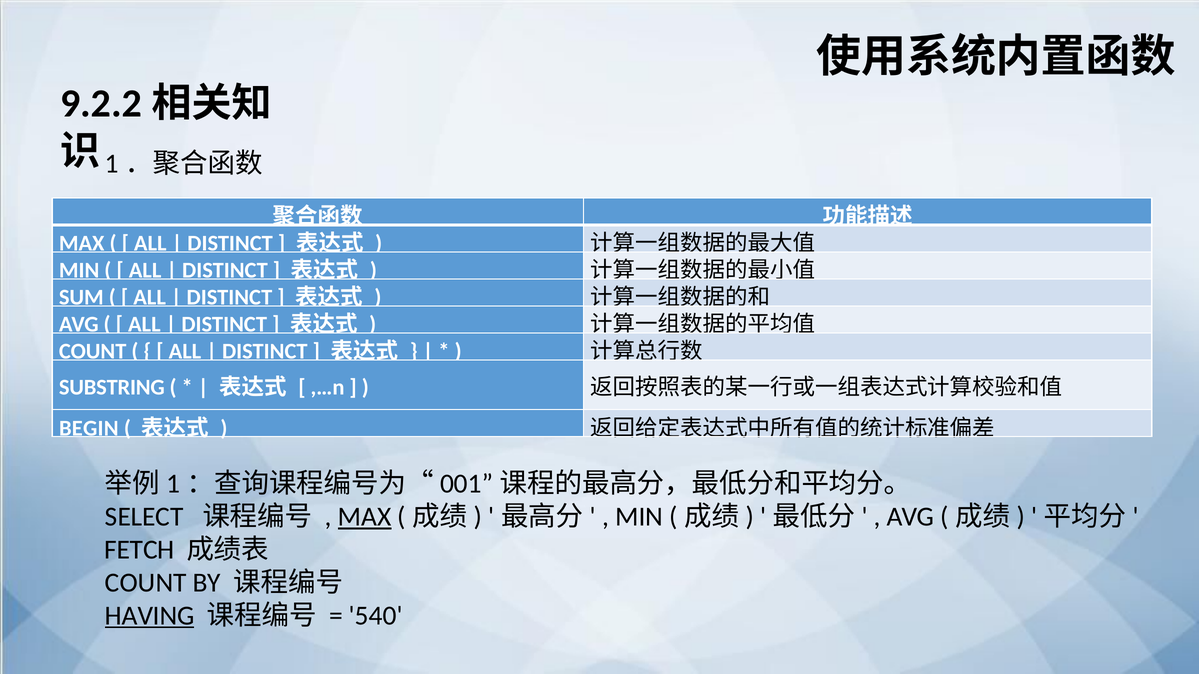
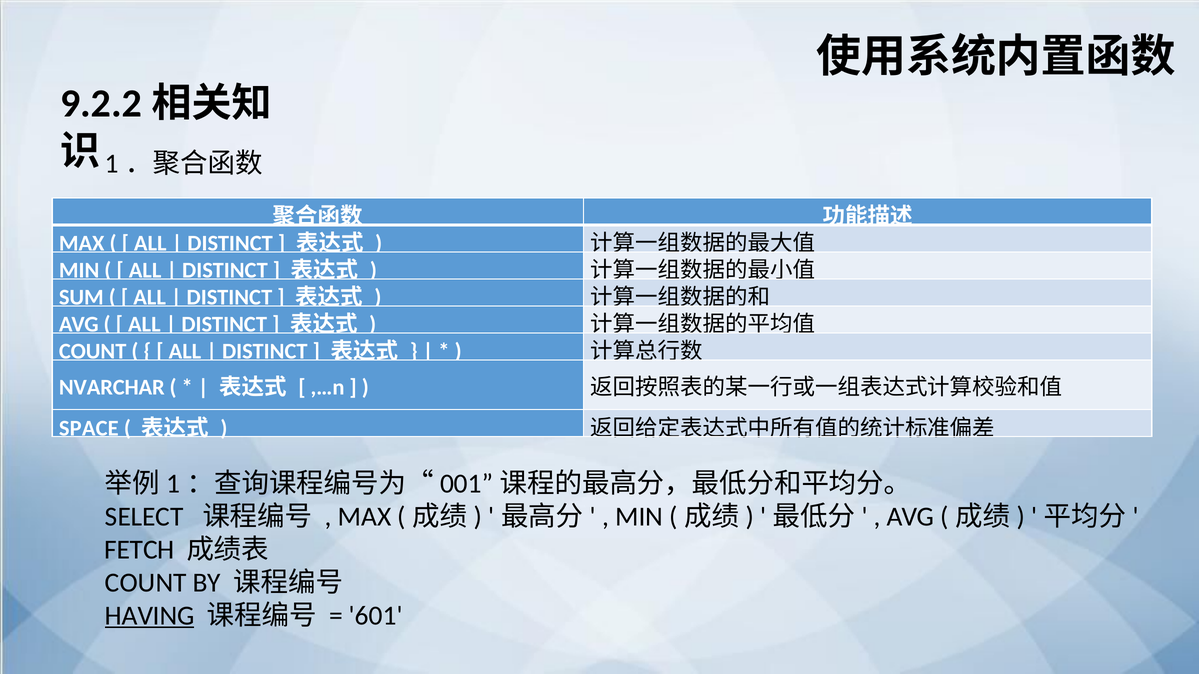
SUBSTRING: SUBSTRING -> NVARCHAR (112, 387)
BEGIN: BEGIN -> SPACE (89, 429)
MAX underline: present -> none (365, 517)
540: 540 -> 601 (376, 616)
